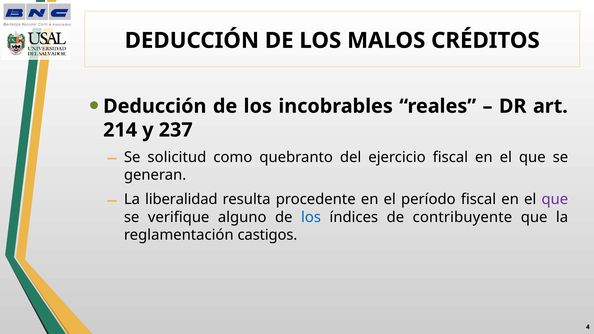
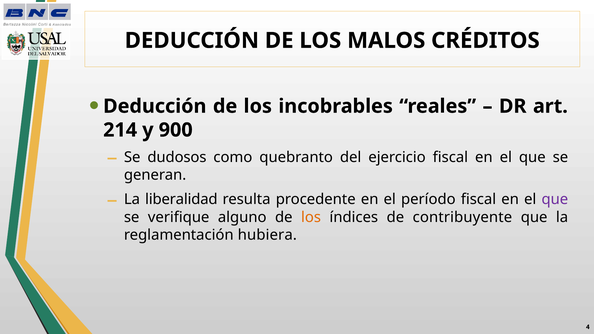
237: 237 -> 900 (176, 130)
solicitud: solicitud -> dudosos (177, 157)
los colour: blue -> orange (311, 217)
castigos: castigos -> hubiera (267, 235)
